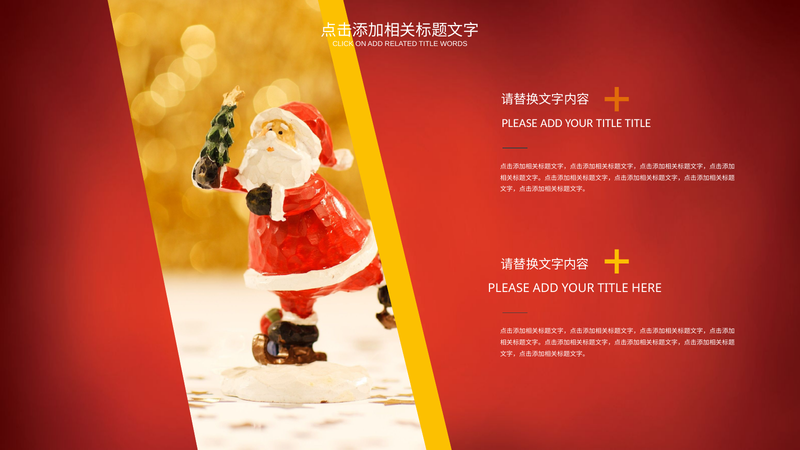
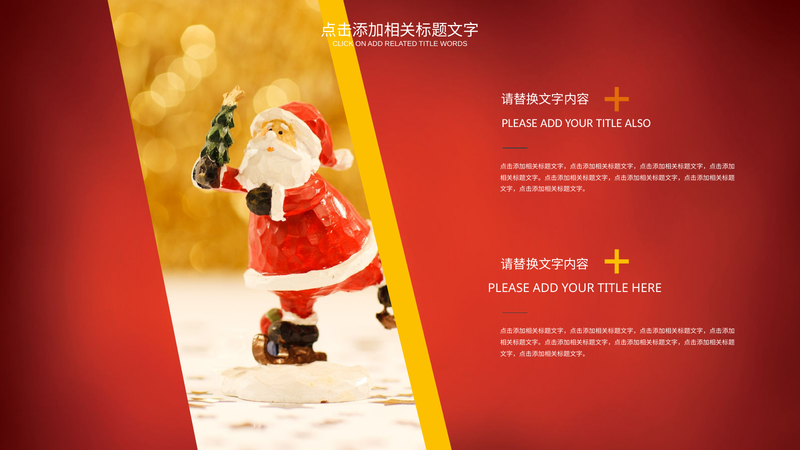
TITLE TITLE: TITLE -> ALSO (638, 123)
